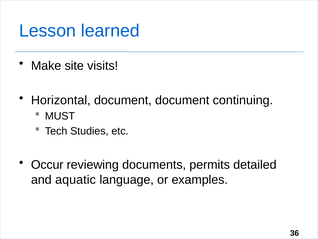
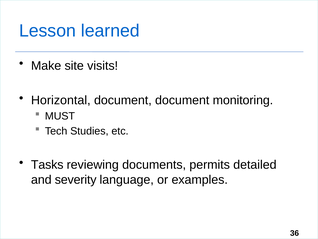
continuing: continuing -> monitoring (243, 100)
Occur: Occur -> Tasks (47, 165)
aquatic: aquatic -> severity (76, 179)
